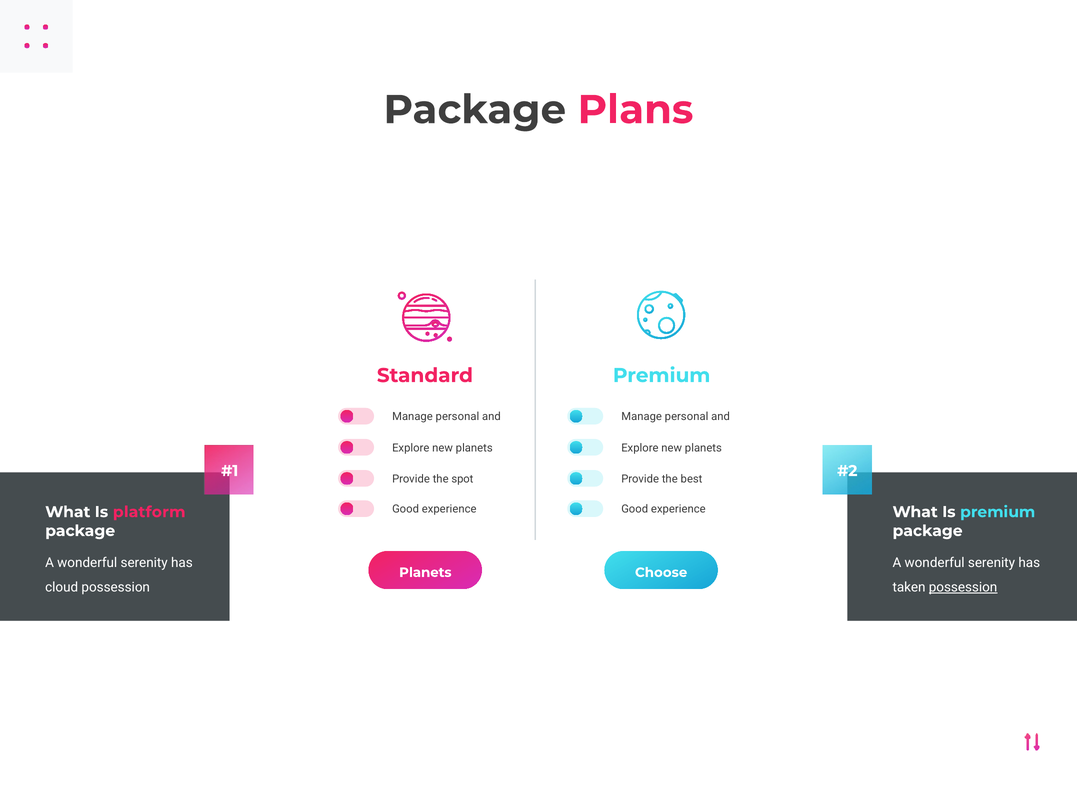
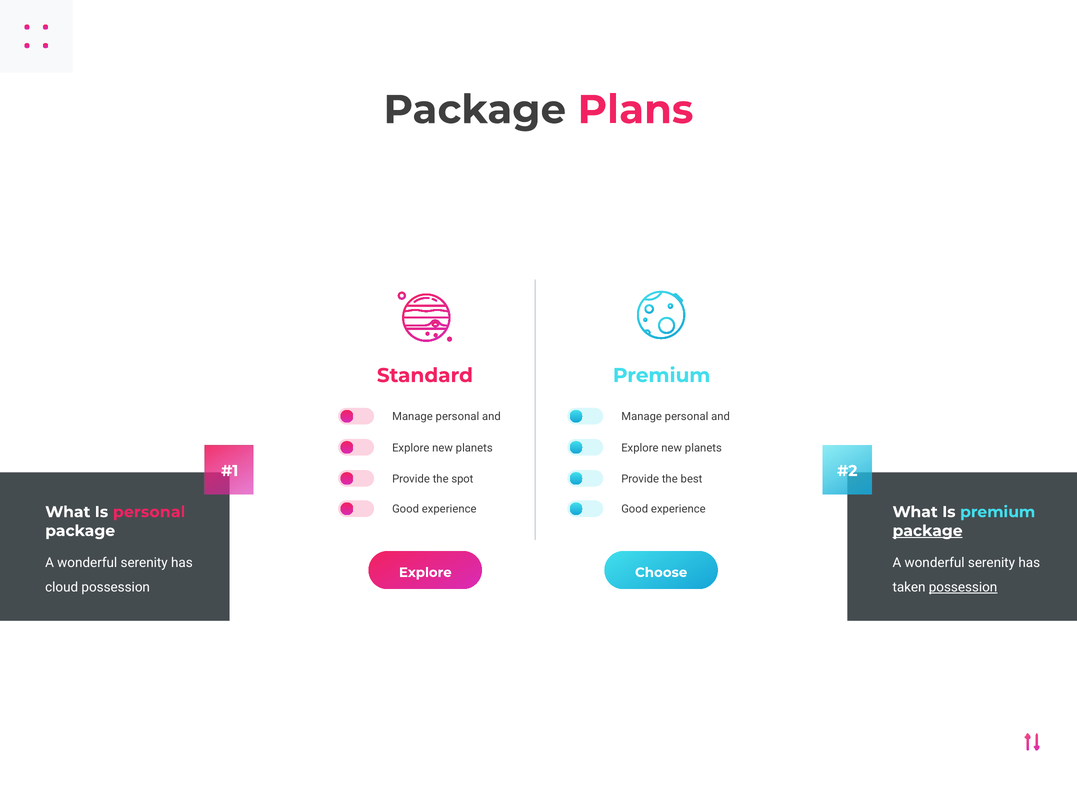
Is platform: platform -> personal (149, 512)
package underline: none -> present (928, 531)
Planets: Planets -> Explore (425, 572)
